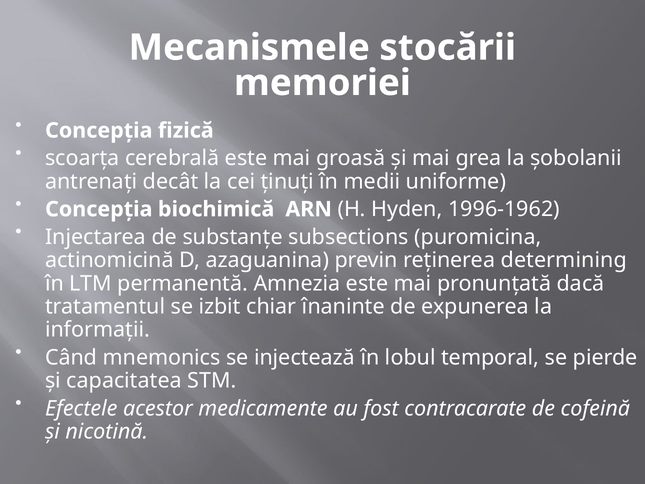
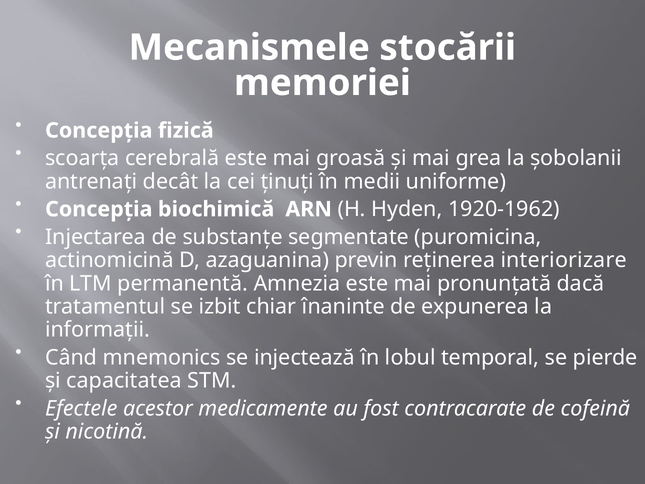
1996-1962: 1996-1962 -> 1920-1962 (504, 209)
subsections: subsections -> segmentate (349, 237)
determining: determining -> interiorizare (564, 260)
